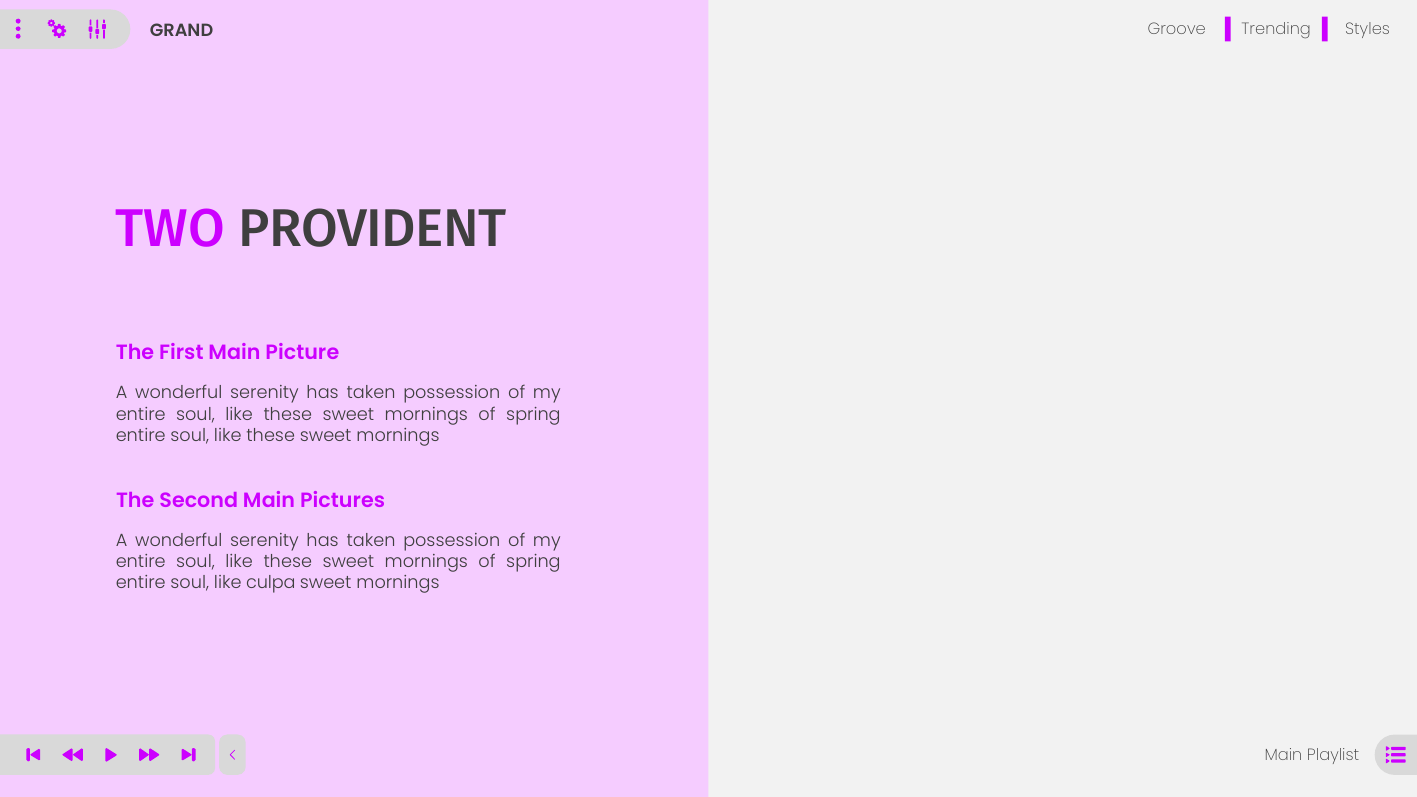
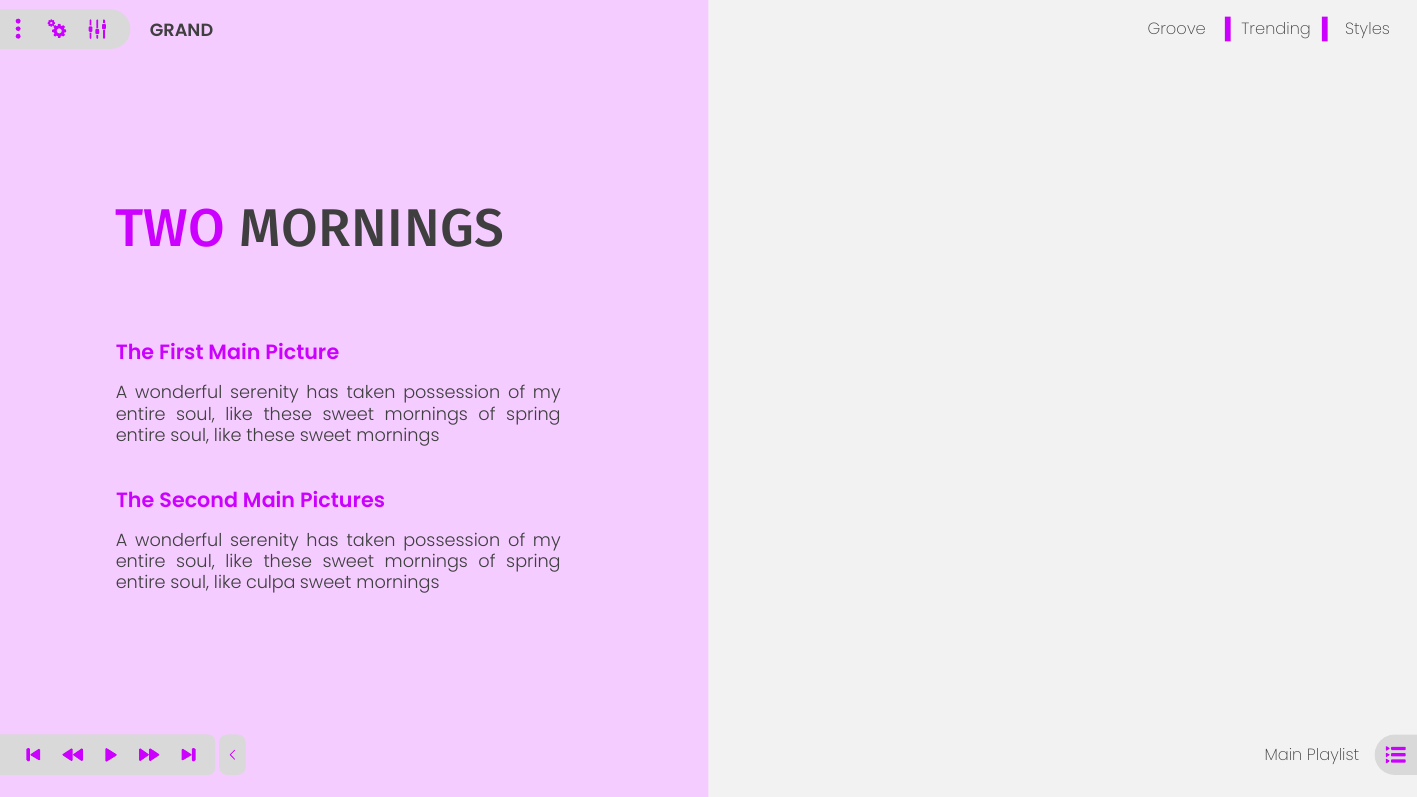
TWO PROVIDENT: PROVIDENT -> MORNINGS (372, 229)
